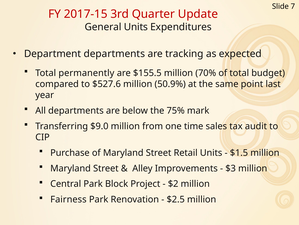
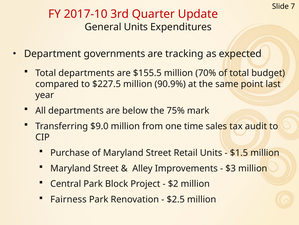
2017-15: 2017-15 -> 2017-10 (86, 14)
Department departments: departments -> governments (114, 54)
Total permanently: permanently -> departments (86, 73)
$527.6: $527.6 -> $227.5 (107, 84)
50.9%: 50.9% -> 90.9% (170, 84)
